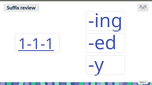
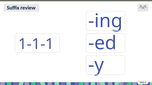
1-1-1 underline: present -> none (36, 44)
